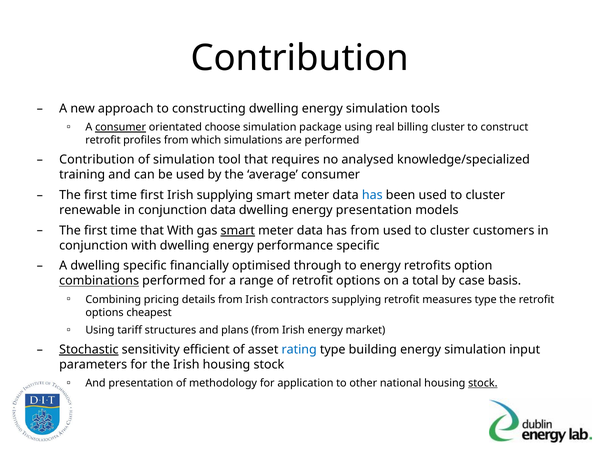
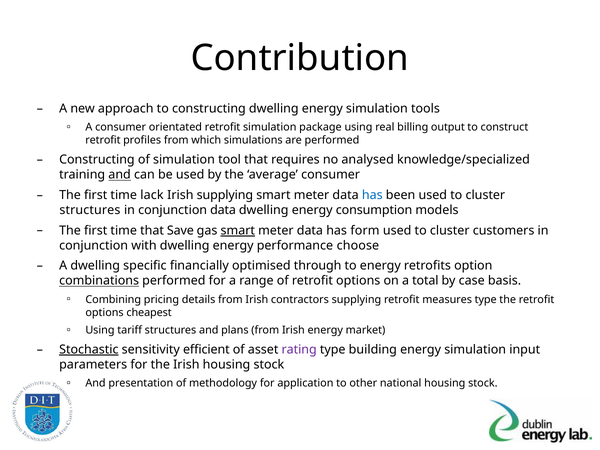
consumer underline: present -> none (121, 127)
orientated choose: choose -> retrofit (223, 127)
billing cluster: cluster -> output (448, 127)
Contribution: Contribution -> Constructing (97, 160)
and underline: none -> present (120, 175)
time first: first -> lack (152, 195)
renewable: renewable -> structures (90, 210)
energy presentation: presentation -> consumption (374, 210)
that With: With -> Save (180, 231)
has from: from -> form (365, 231)
performance specific: specific -> choose (358, 246)
rating colour: blue -> purple (299, 350)
stock underline: present -> none (483, 383)
